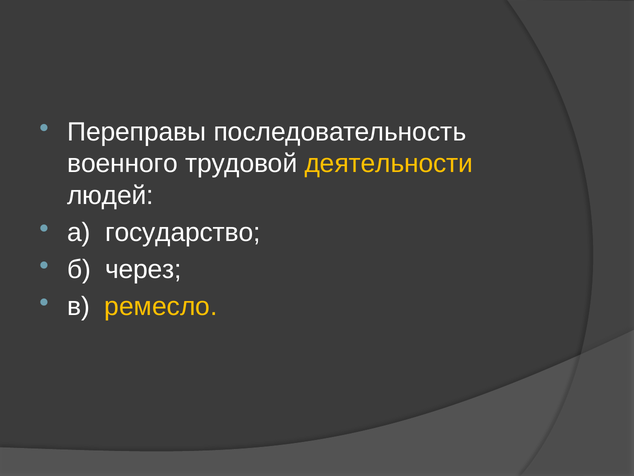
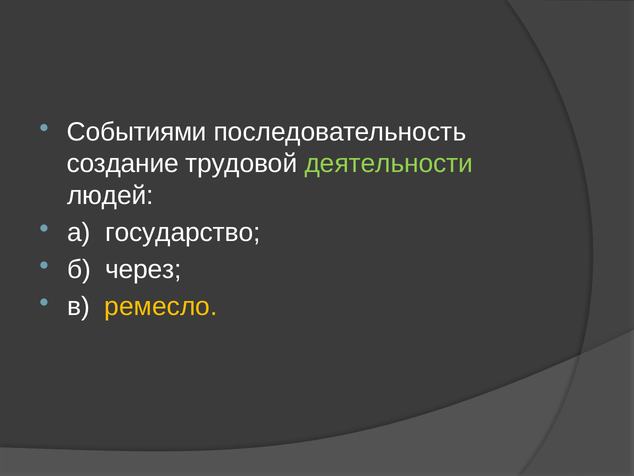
Переправы: Переправы -> Событиями (137, 132)
военного: военного -> создание (123, 163)
деятельности colour: yellow -> light green (389, 163)
